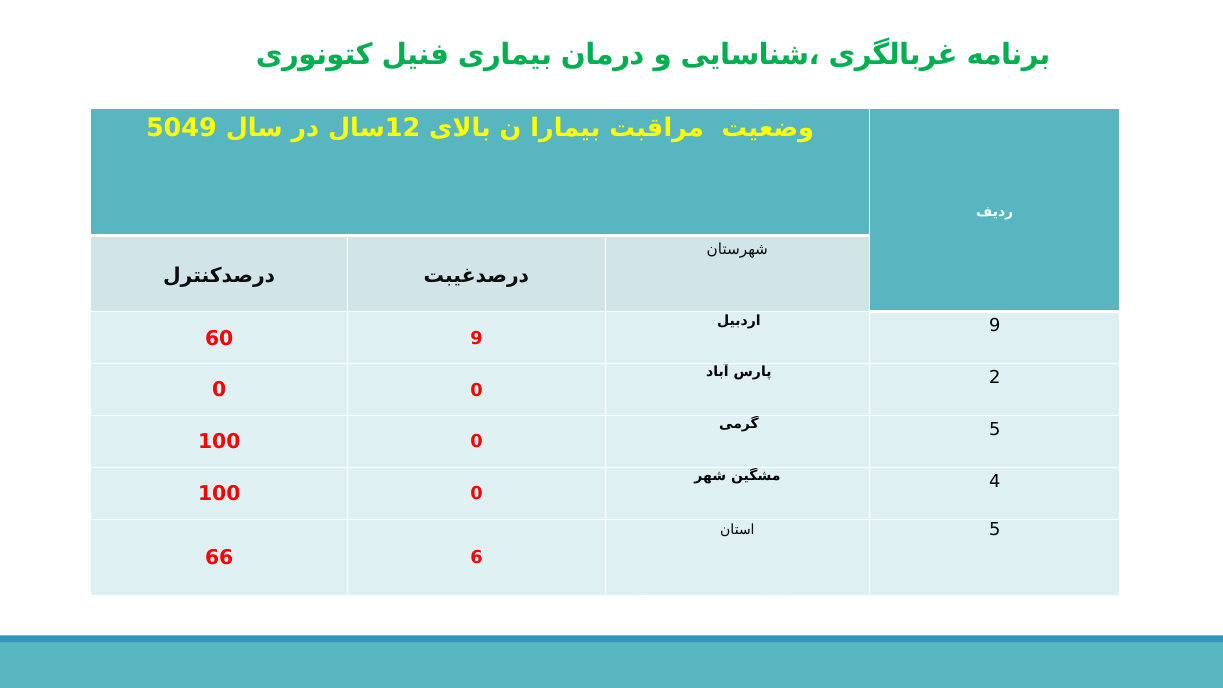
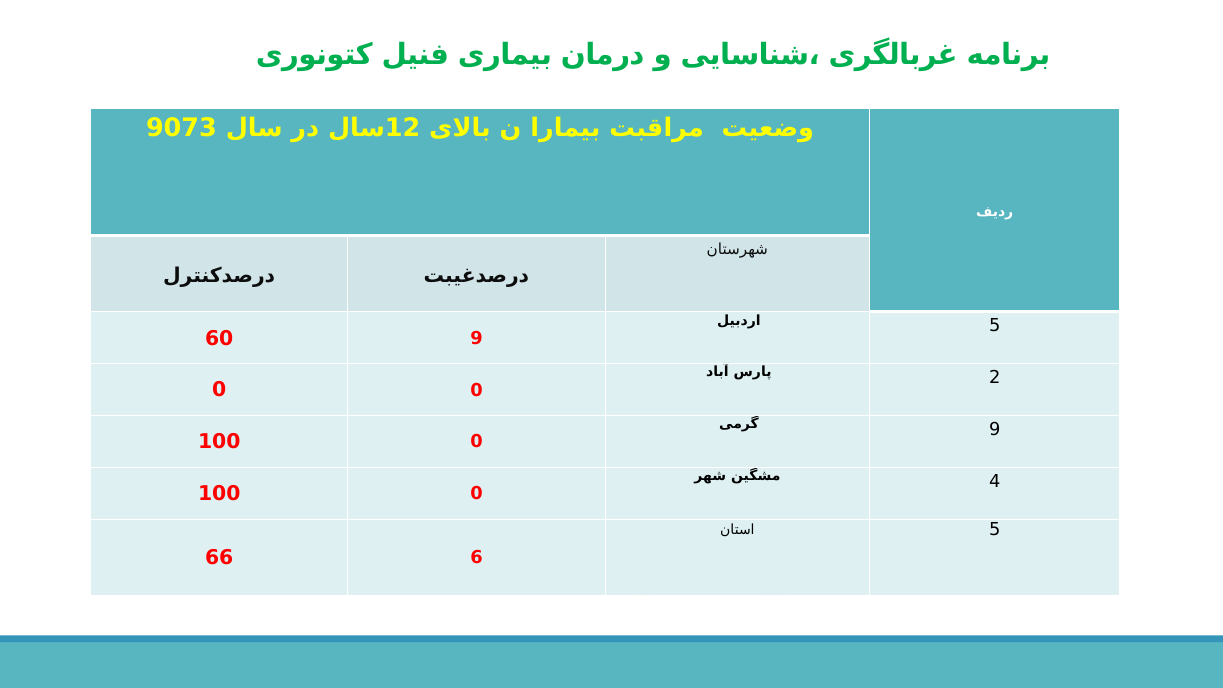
5049: 5049 -> 9073 (181, 128)
9: 9 -> 5 (995, 326)
5: 5 -> 9 (995, 429)
